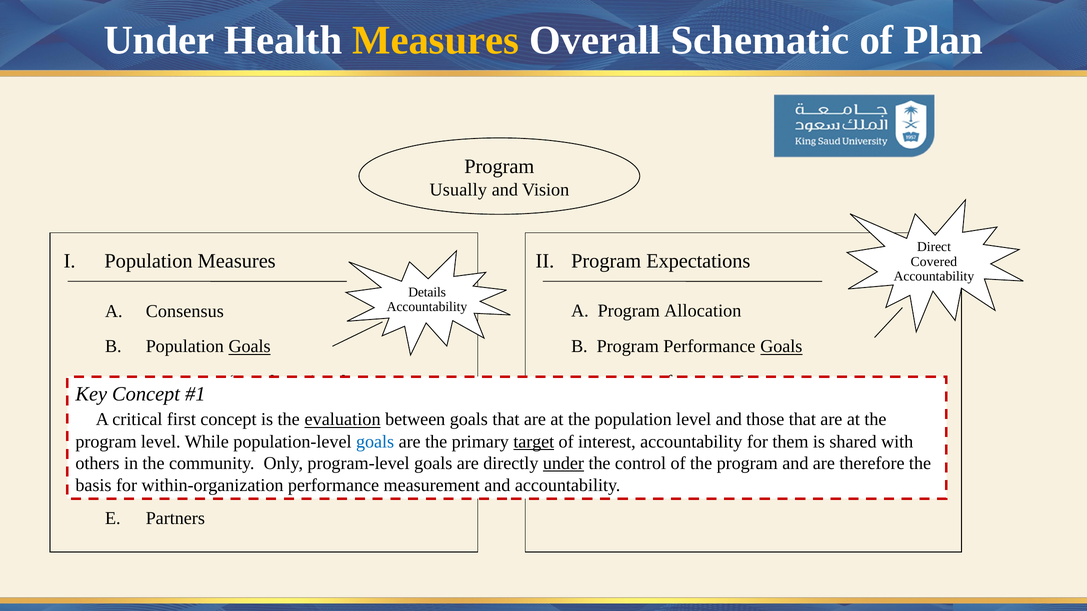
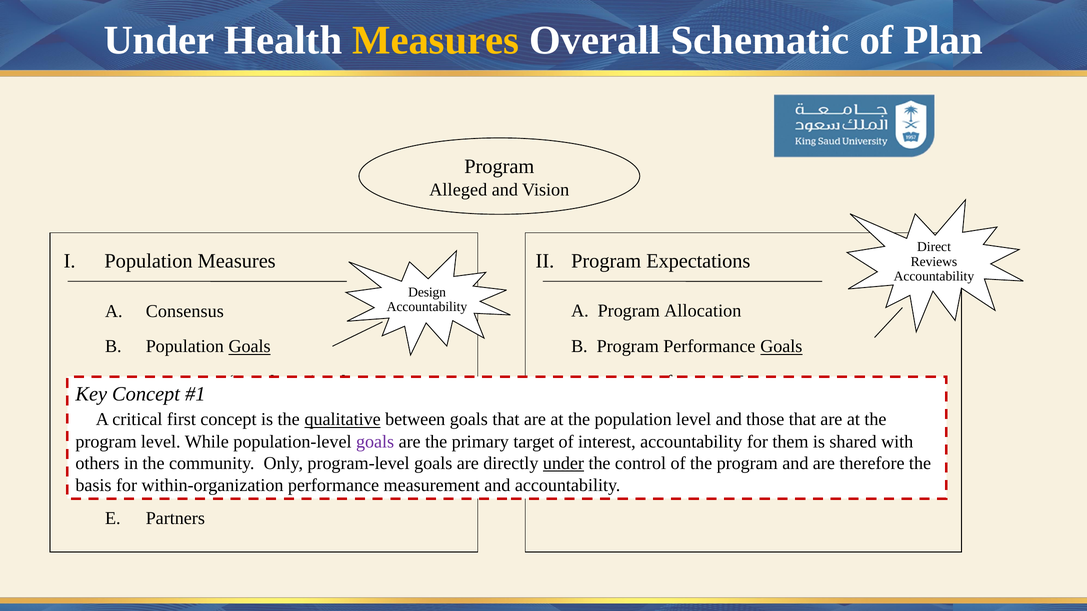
Usually: Usually -> Alleged (458, 190)
Covered: Covered -> Reviews (934, 262)
Details: Details -> Design (427, 292)
evaluation: evaluation -> qualitative (343, 420)
goals colour: blue -> purple (375, 442)
target underline: present -> none (534, 442)
